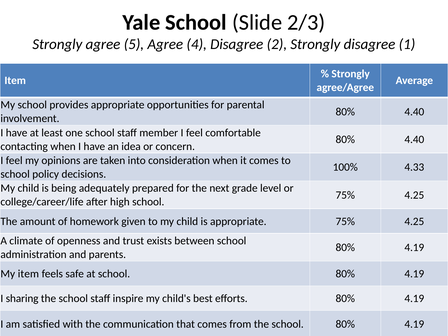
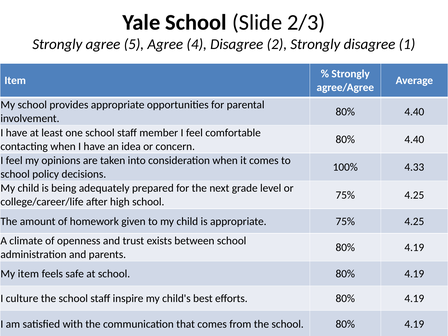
sharing: sharing -> culture (22, 299)
